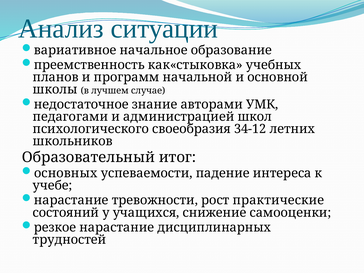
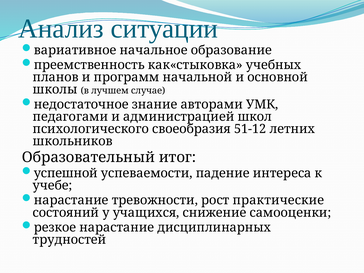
34-12: 34-12 -> 51-12 (250, 129)
основных: основных -> успешной (66, 173)
